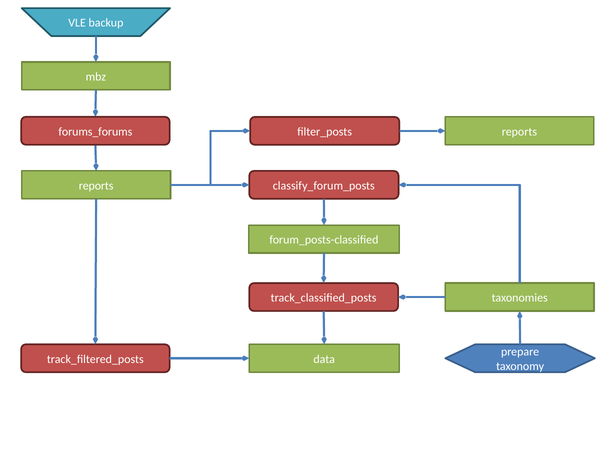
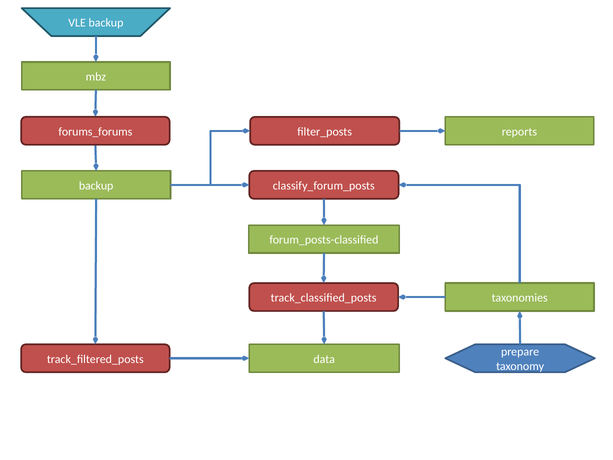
reports: reports -> backup (96, 186)
